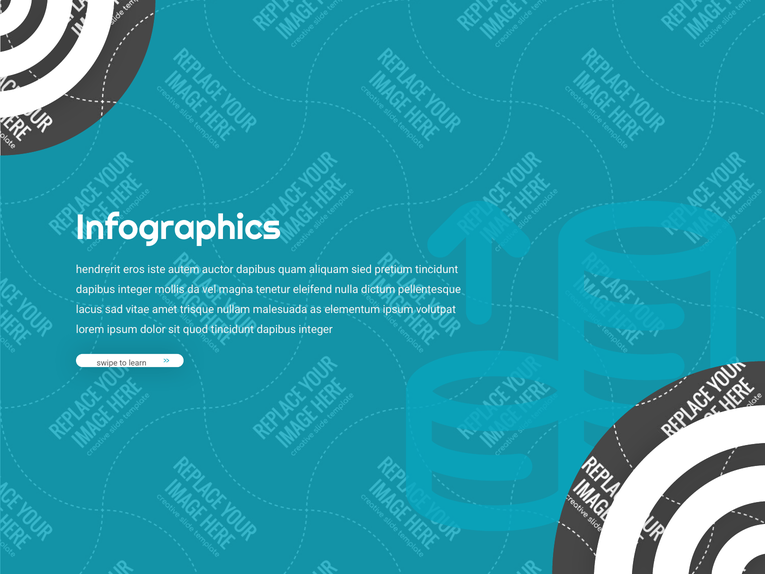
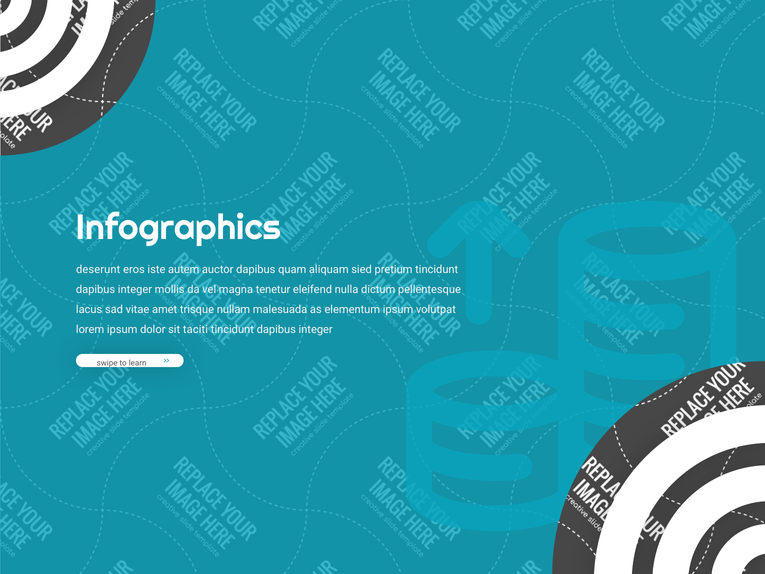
hendrerit: hendrerit -> deserunt (98, 269)
quod: quod -> taciti (195, 329)
